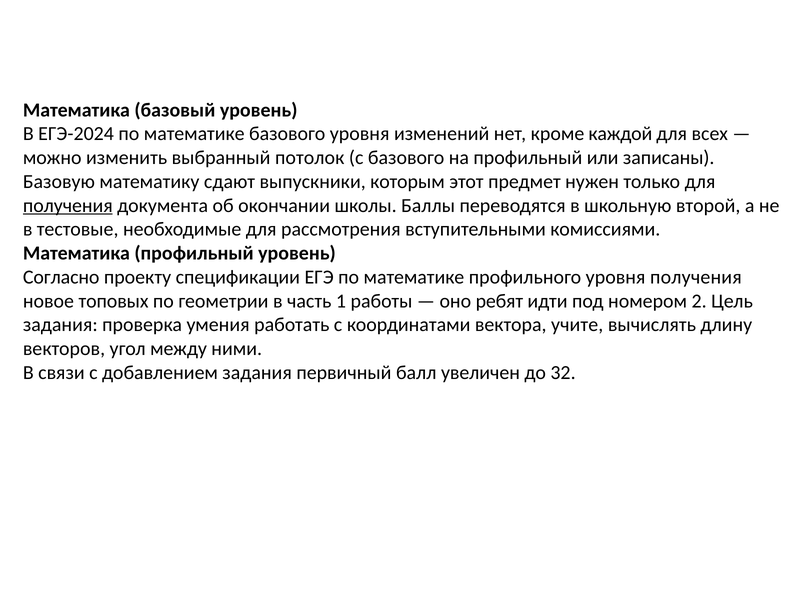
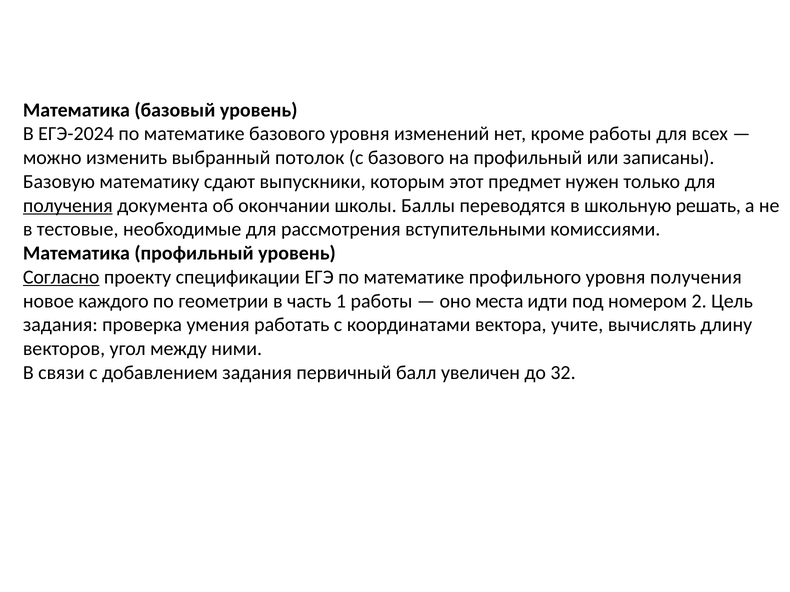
кроме каждой: каждой -> работы (620, 134)
второй: второй -> решать (708, 206)
Согласно underline: none -> present (61, 277)
топовых: топовых -> каждого (114, 301)
ребят: ребят -> места (499, 301)
